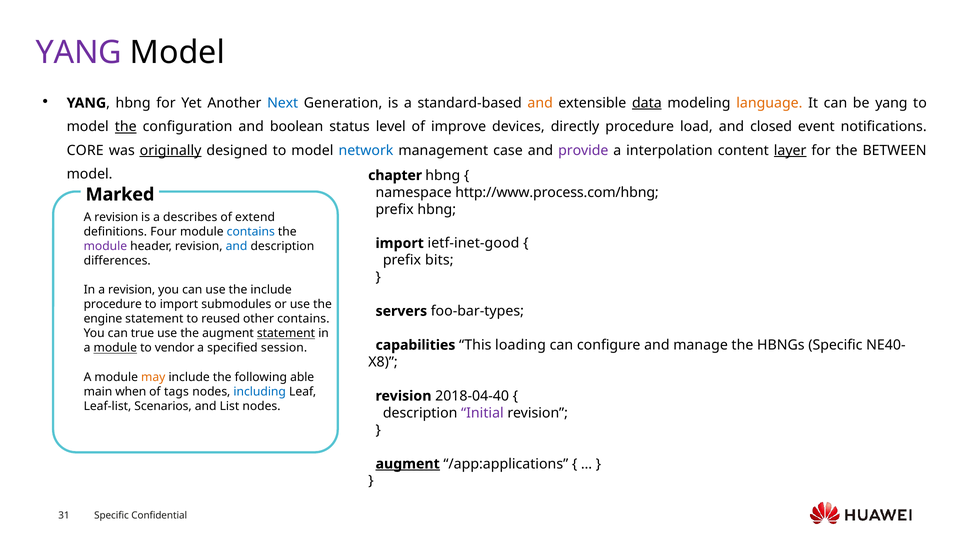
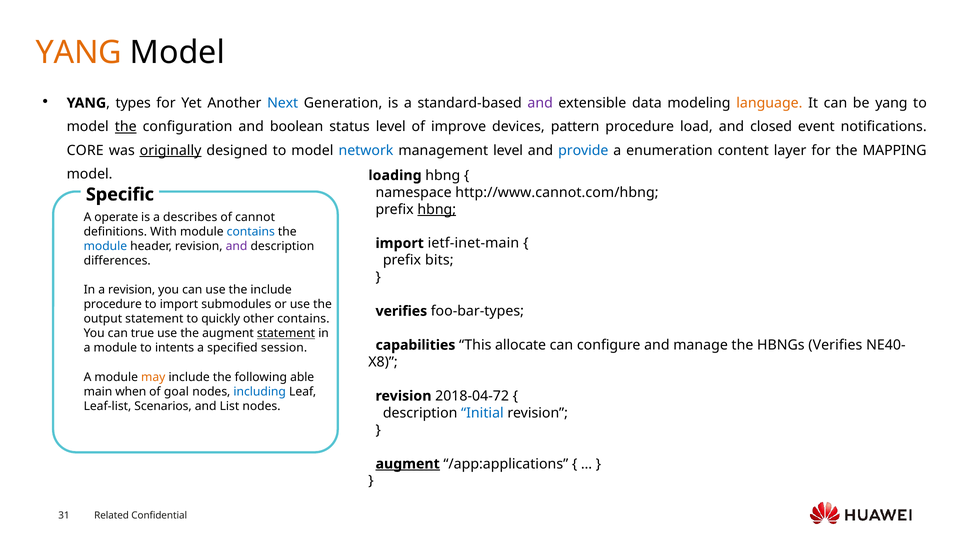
YANG colour: purple -> orange (79, 53)
YANG hbng: hbng -> types (133, 103)
and colour: orange -> purple (540, 103)
data underline: present -> none (647, 103)
directly: directly -> pattern (575, 127)
management case: case -> level (508, 151)
provide colour: purple -> blue (583, 151)
interpolation: interpolation -> enumeration (669, 151)
layer underline: present -> none (790, 151)
BETWEEN: BETWEEN -> MAPPING (895, 151)
chapter: chapter -> loading (395, 175)
http://www.process.com/hbng: http://www.process.com/hbng -> http://www.cannot.com/hbng (557, 192)
Marked: Marked -> Specific (120, 195)
hbng underline: none -> present (437, 209)
revision: revision -> operate (116, 217)
extend: extend -> cannot (255, 217)
Four: Four -> With (164, 232)
ietf-inet-good: ietf-inet-good -> ietf-inet-main (473, 243)
module colour: purple -> blue (105, 246)
and colour: blue -> purple (236, 246)
servers: servers -> verifies (401, 311)
engine: engine -> output (103, 319)
reused: reused -> quickly (221, 319)
loading: loading -> allocate (521, 345)
HBNGs Specific: Specific -> Verifies (835, 345)
module underline: present -> none (115, 348)
vendor: vendor -> intents (175, 348)
tags: tags -> goal (176, 392)
2018-04-40: 2018-04-40 -> 2018-04-72 (472, 396)
Initial colour: purple -> blue (482, 413)
Specific: Specific -> Related (112, 515)
